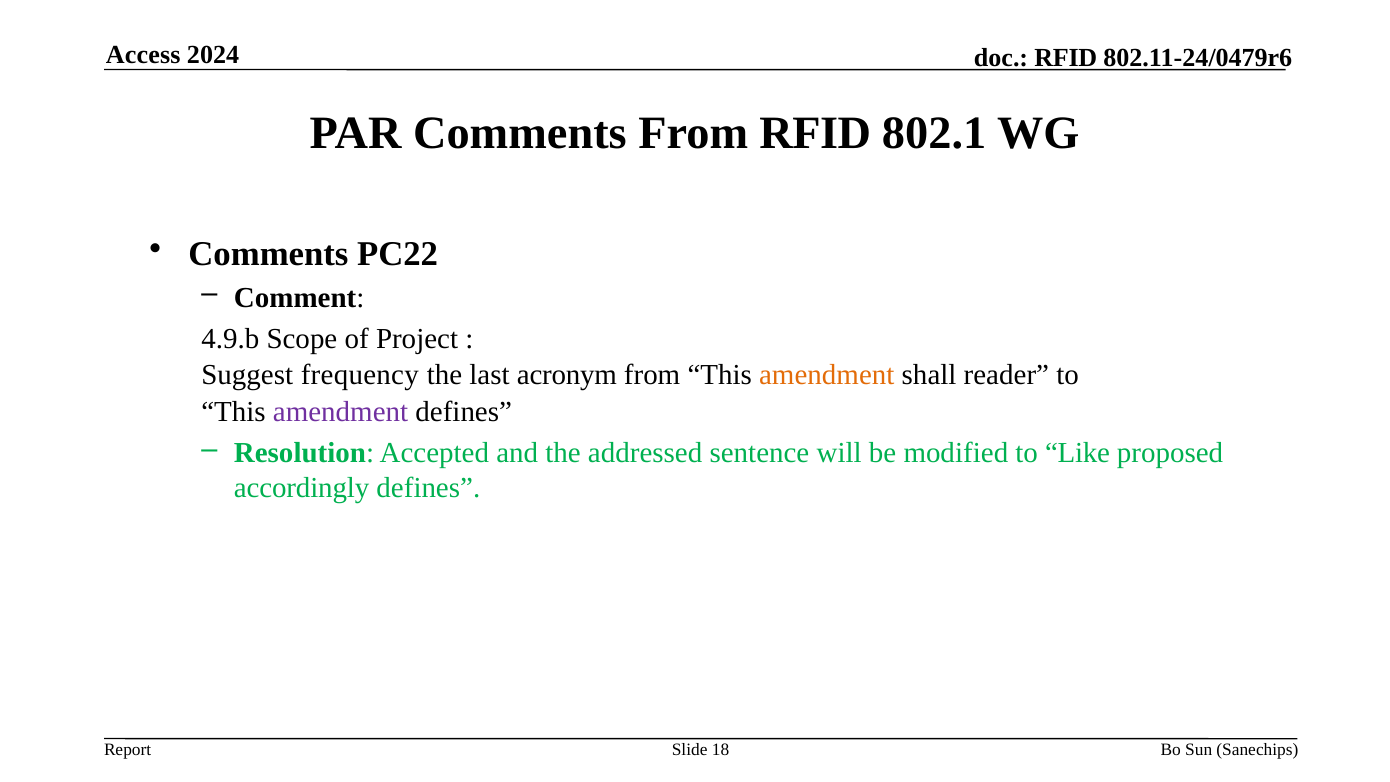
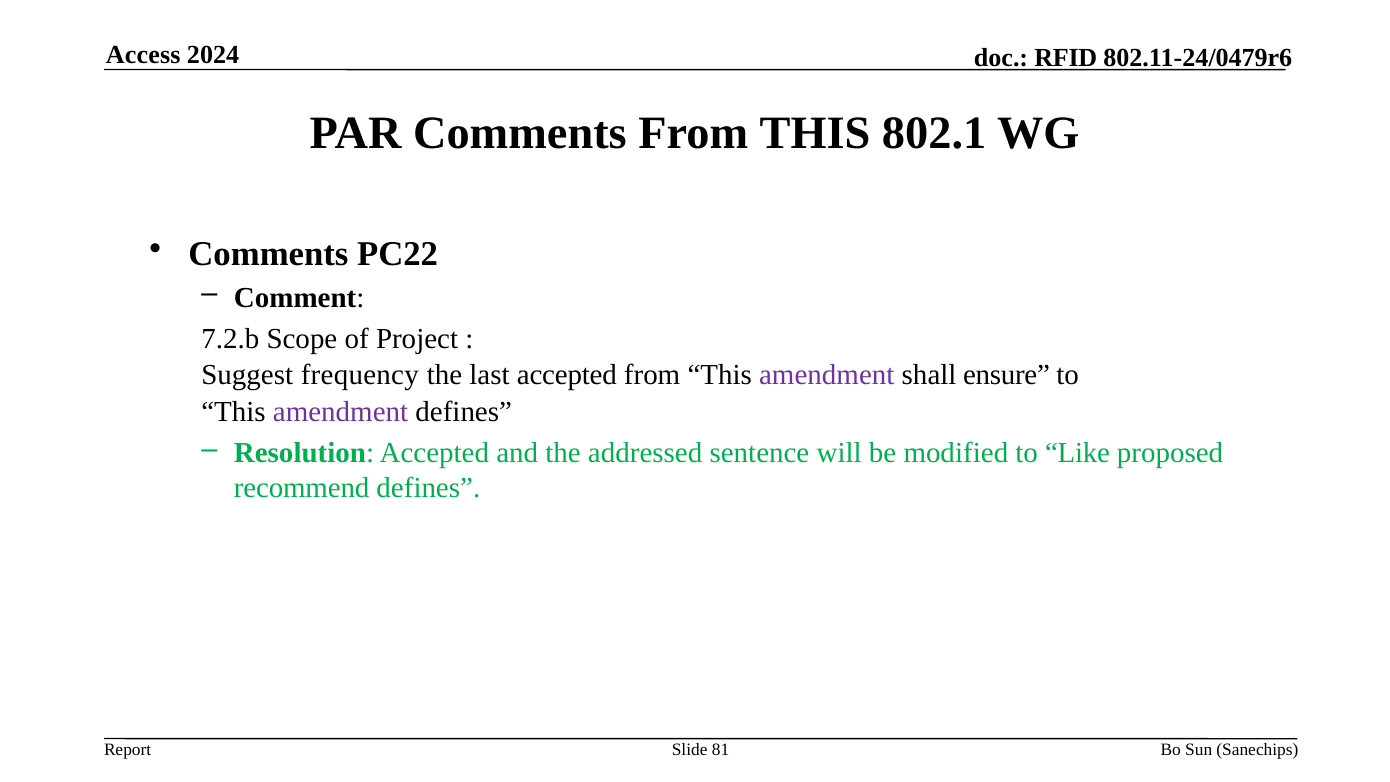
Comments From RFID: RFID -> THIS (815, 134)
4.9.b: 4.9.b -> 7.2.b (230, 339)
last acronym: acronym -> accepted (567, 375)
amendment colour: orange -> purple (827, 375)
reader: reader -> ensure (1007, 375)
accordingly: accordingly -> recommend (302, 488)
18: 18 -> 81 (721, 750)
